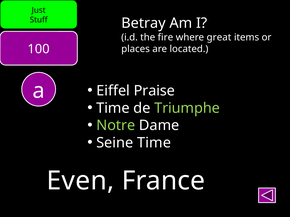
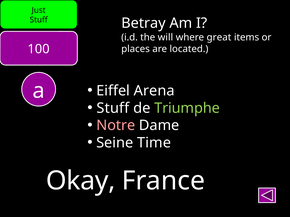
fire: fire -> will (165, 37)
Praise: Praise -> Arena (154, 91)
Time: Time -> Stuff (113, 108)
Notre colour: light green -> pink (116, 126)
Even: Even -> Okay (81, 181)
